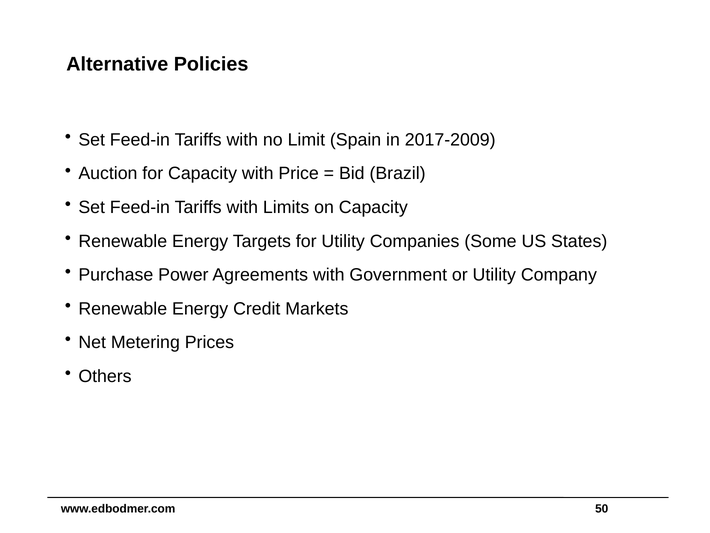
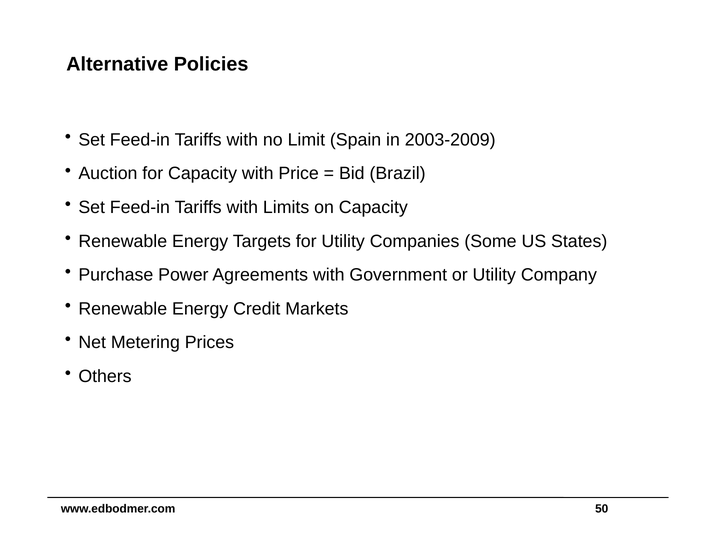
2017-2009: 2017-2009 -> 2003-2009 (450, 140)
